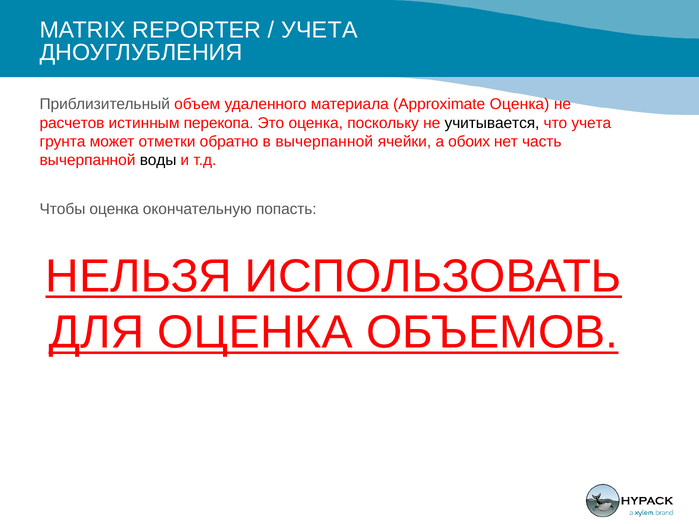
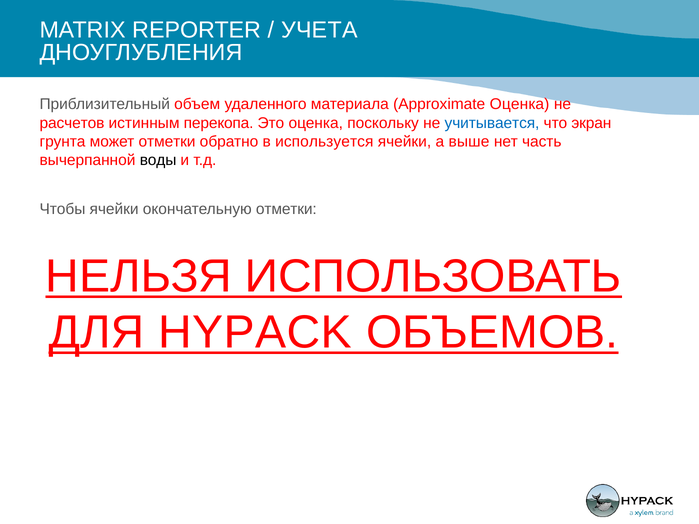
учитывается colour: black -> blue (492, 123)
что учета: учета -> экран (591, 123)
в вычерпанной: вычерпанной -> используется (324, 142)
обоих: обоих -> выше (469, 142)
Чтобы оценка: оценка -> ячейки (114, 209)
окончательную попасть: попасть -> отметки (286, 209)
ДЛЯ ОЦЕНКА: ОЦЕНКА -> HYPACK (255, 333)
